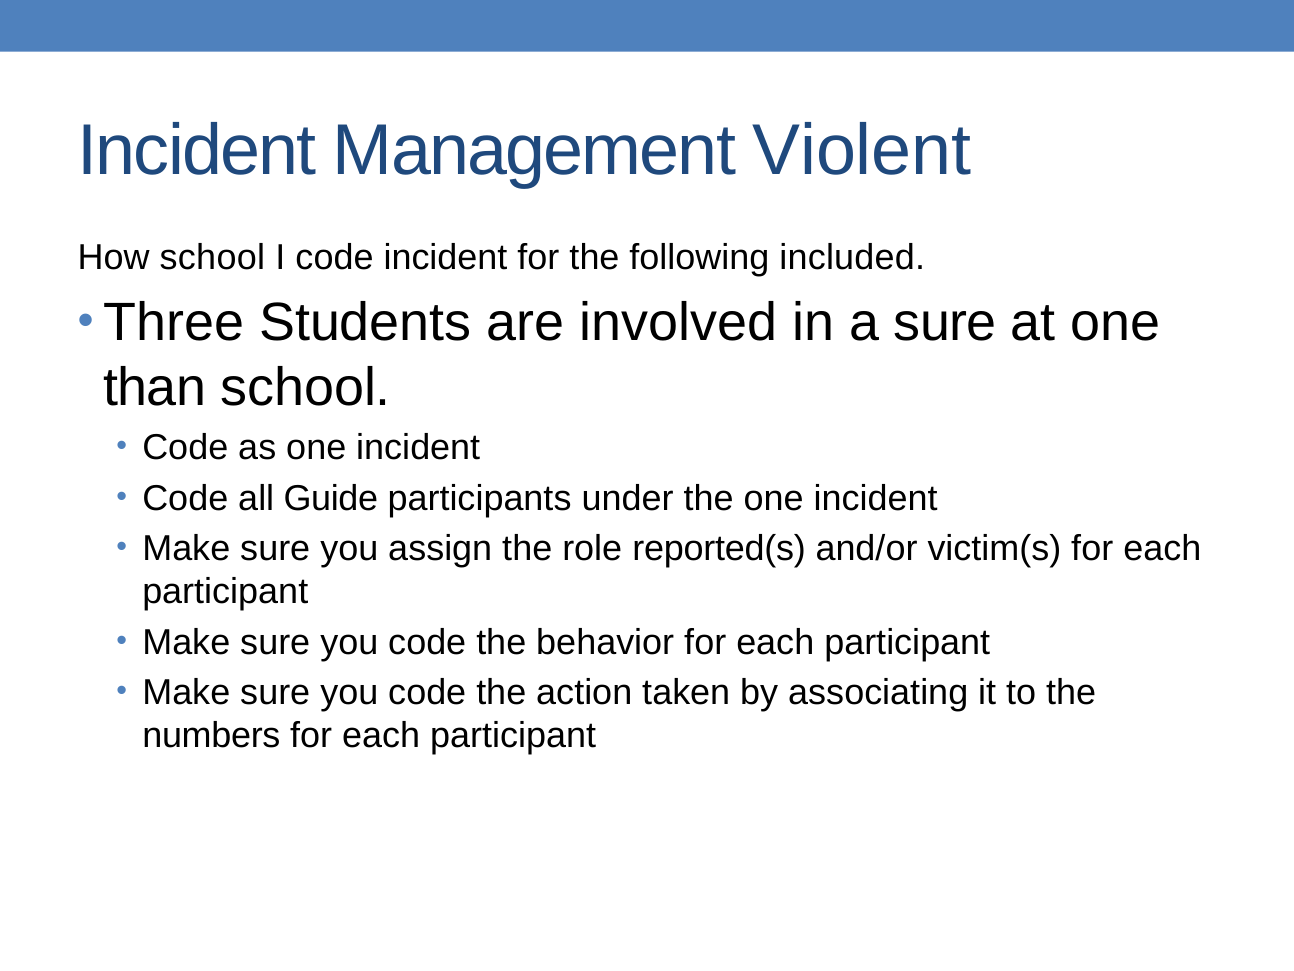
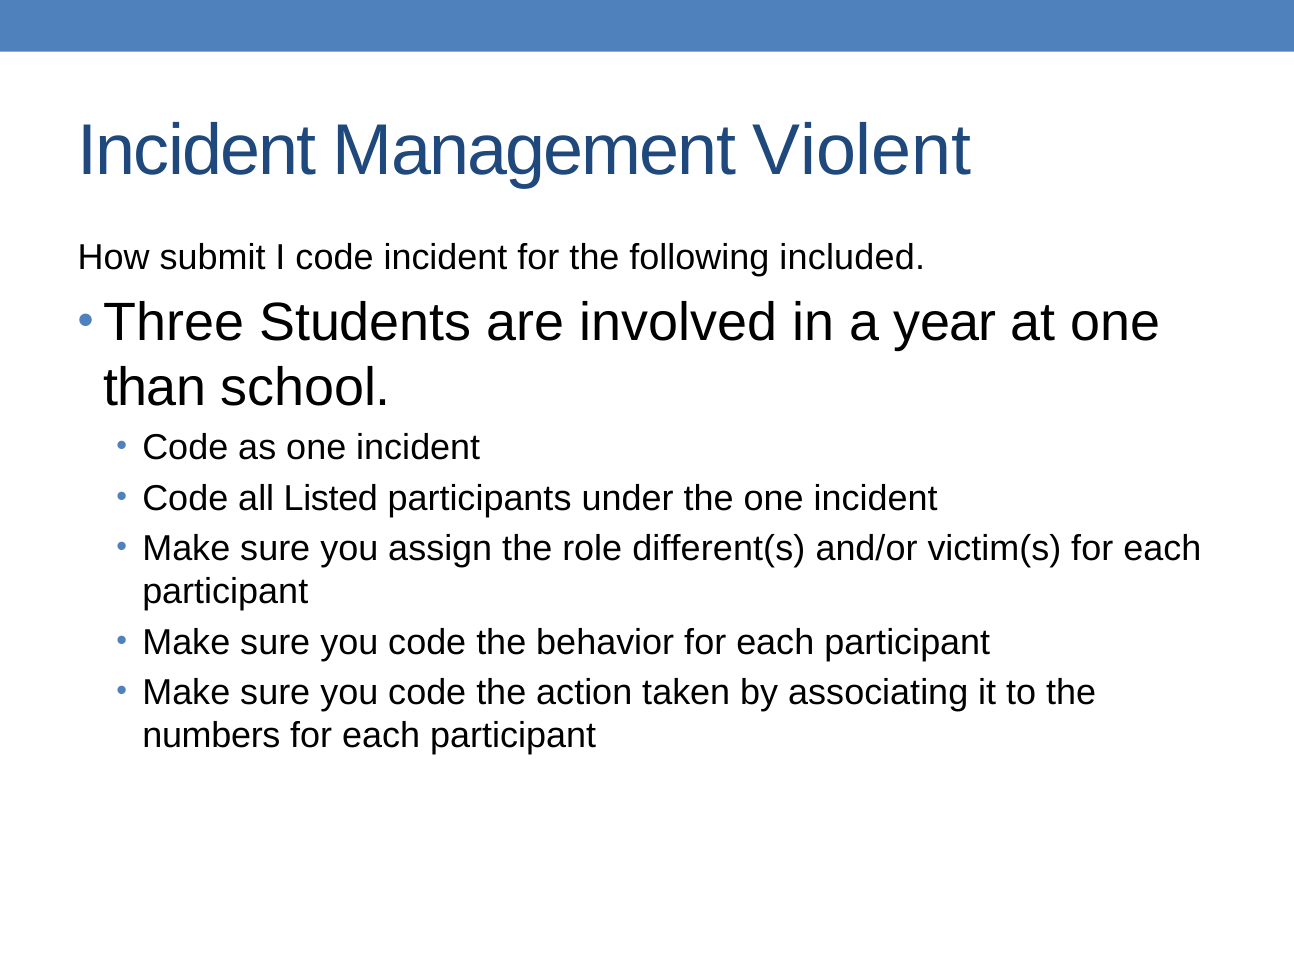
How school: school -> submit (213, 257)
a sure: sure -> year (945, 323)
Guide: Guide -> Listed (331, 498)
reported(s: reported(s -> different(s (719, 548)
